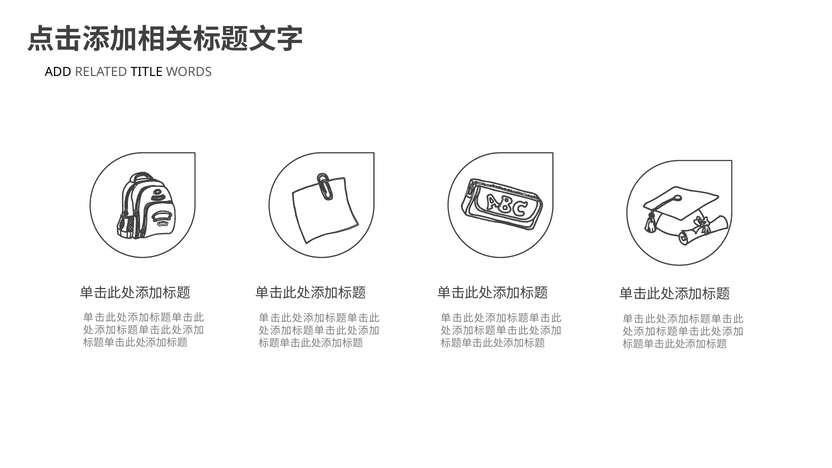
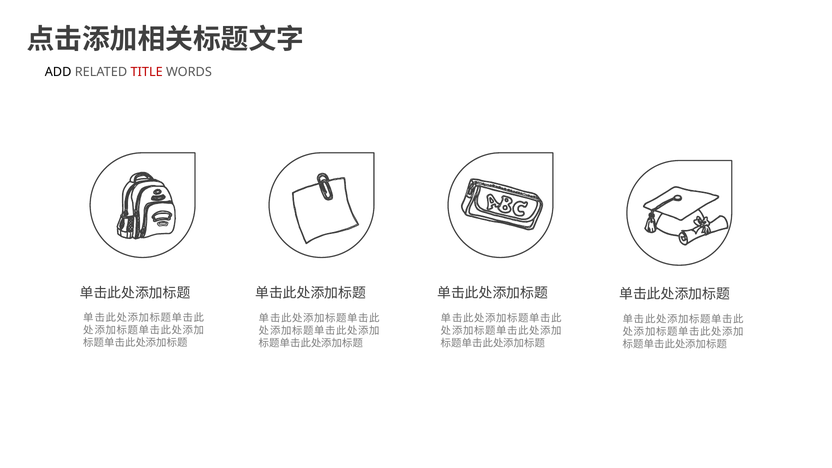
TITLE colour: black -> red (147, 72)
